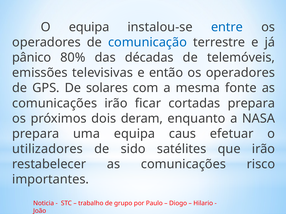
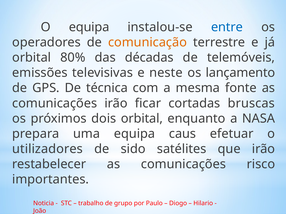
comunicação colour: blue -> orange (147, 42)
pânico: pânico -> orbital (32, 58)
então: então -> neste (166, 73)
operadores: operadores -> lançamento (240, 73)
solares: solares -> técnica (107, 88)
cortadas prepara: prepara -> bruscas (251, 103)
dois deram: deram -> orbital (142, 119)
